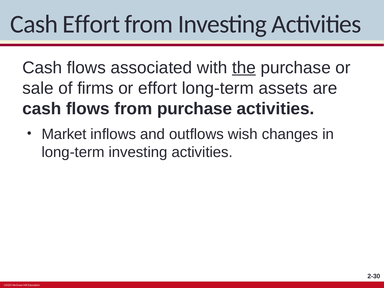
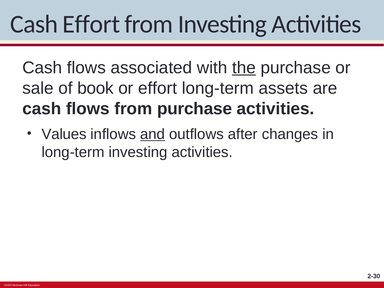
firms: firms -> book (96, 88)
Market: Market -> Values (64, 134)
and underline: none -> present (153, 134)
wish: wish -> after (243, 134)
